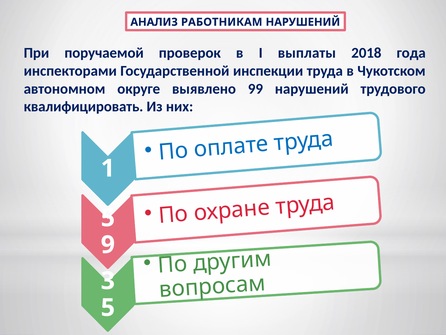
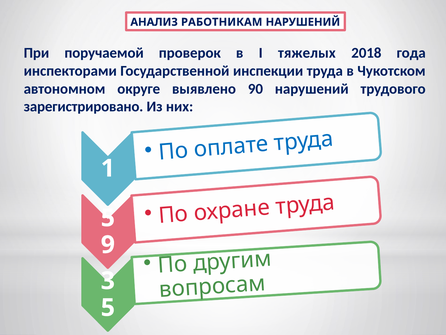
выплаты: выплаты -> тяжелых (307, 53)
99: 99 -> 90 (255, 89)
квалифицировать: квалифицировать -> зарегистрировано (83, 106)
